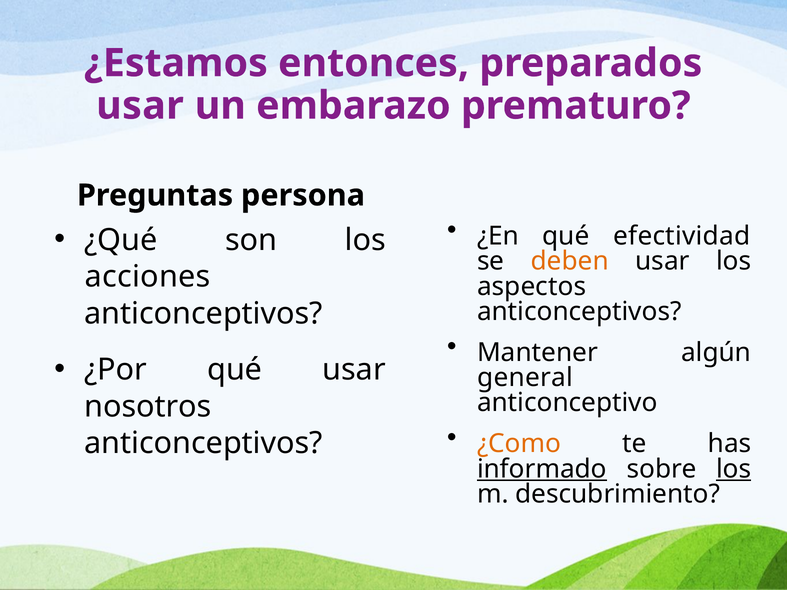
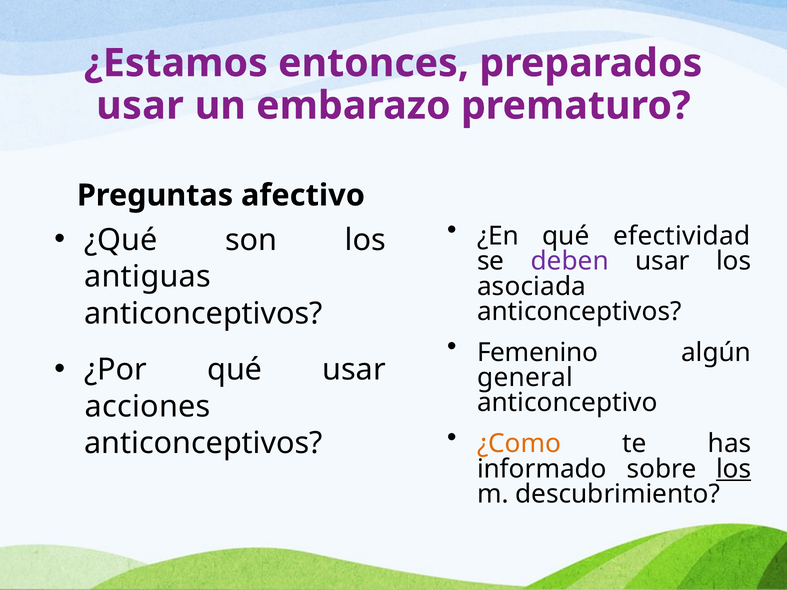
persona: persona -> afectivo (303, 195)
deben colour: orange -> purple (570, 261)
acciones: acciones -> antiguas (148, 277)
aspectos: aspectos -> asociada (532, 286)
Mantener: Mantener -> Femenino (538, 353)
nosotros: nosotros -> acciones (148, 407)
informado underline: present -> none (542, 469)
